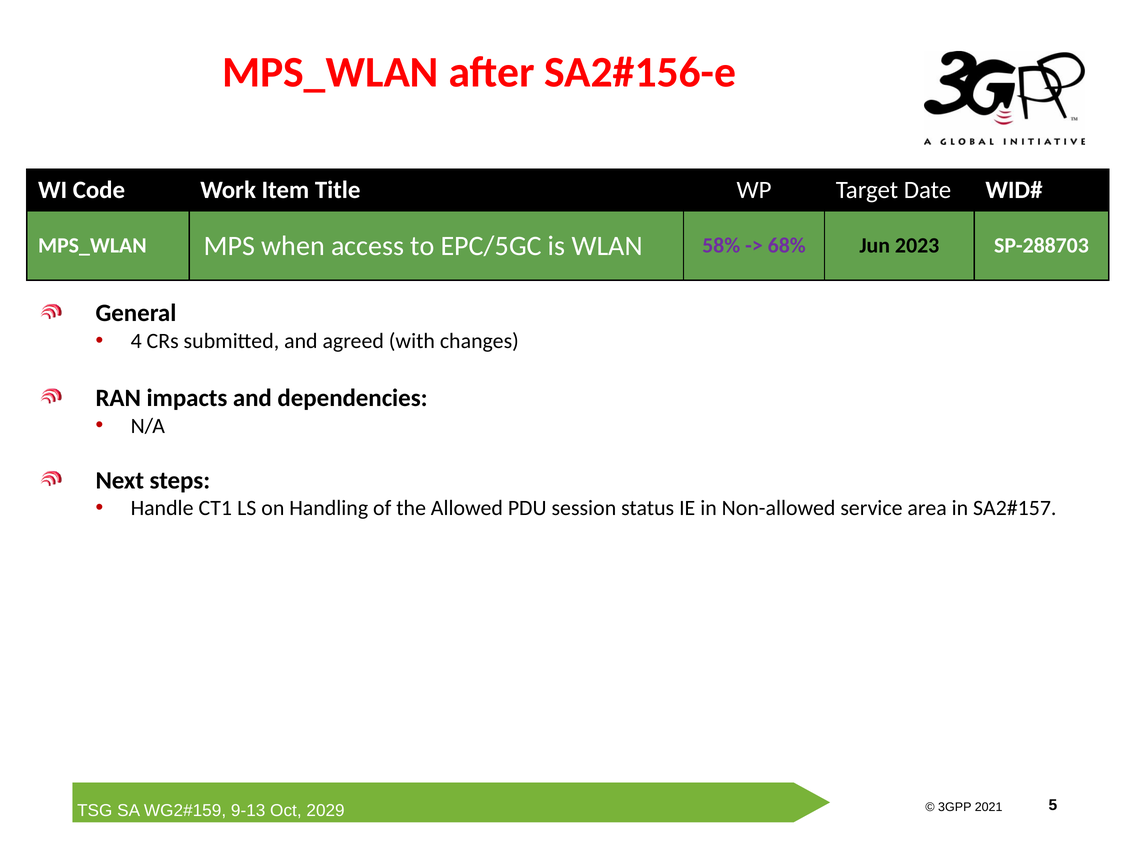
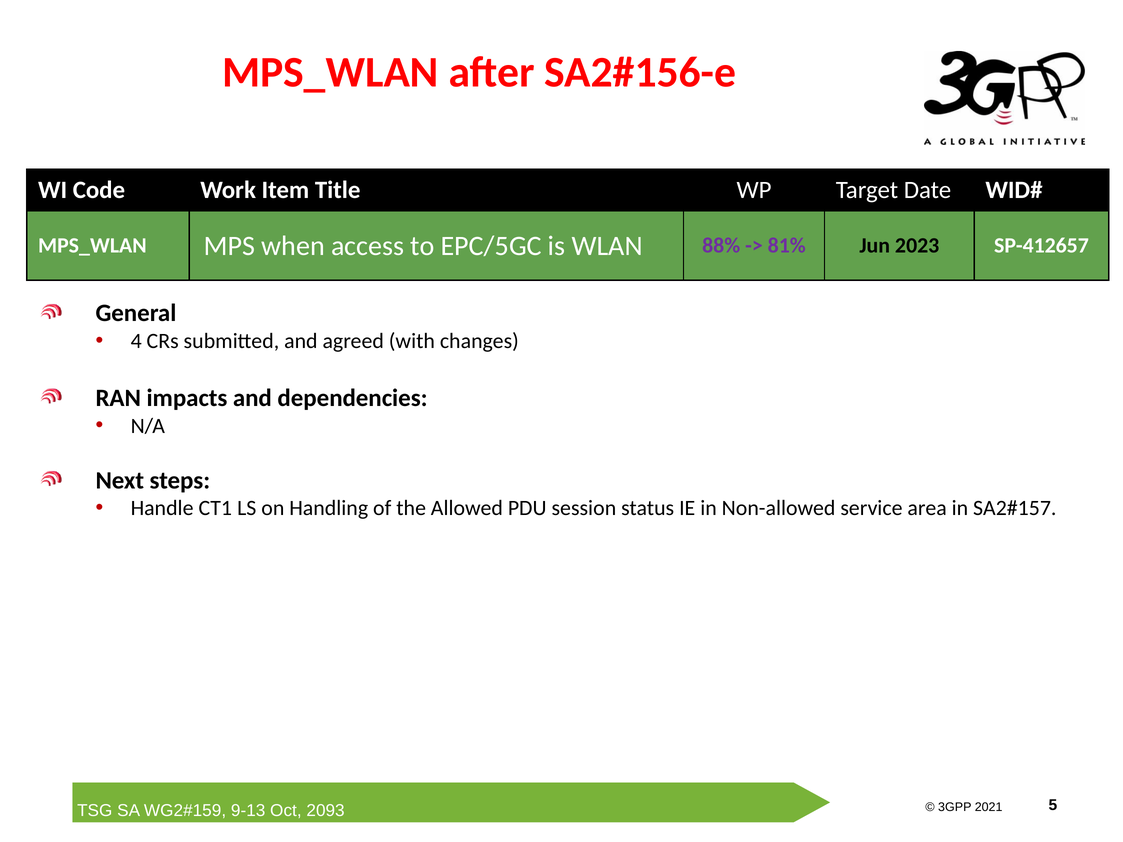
58%: 58% -> 88% (721, 246)
68%: 68% -> 81% (787, 246)
SP-288703: SP-288703 -> SP-412657 (1041, 246)
2029: 2029 -> 2093 (326, 811)
